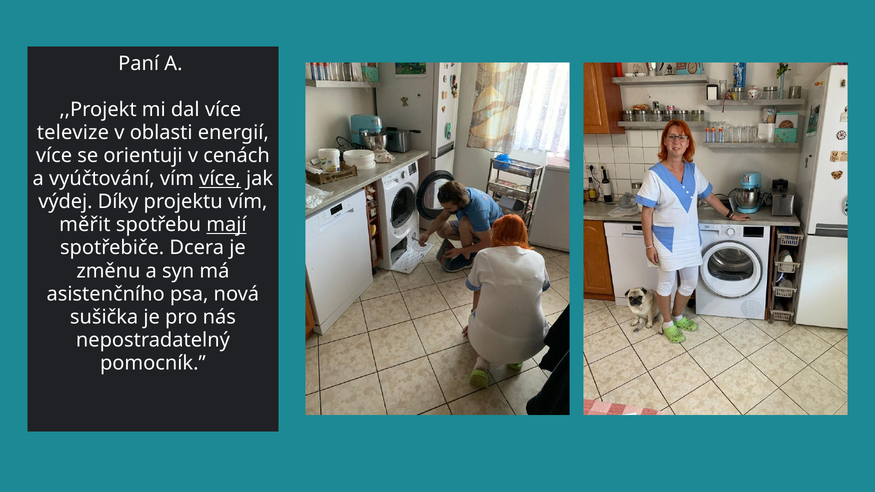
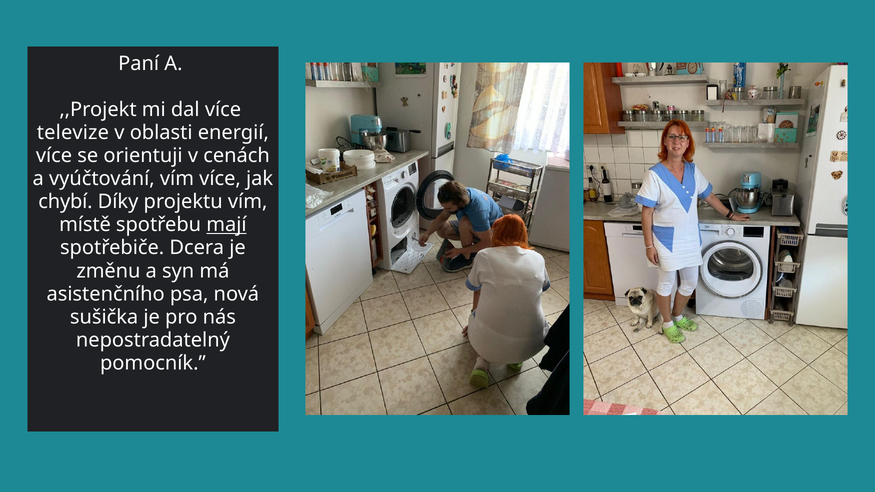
více underline: present -> none (220, 179)
výdej: výdej -> chybí (65, 202)
měřit: měřit -> místě (85, 225)
